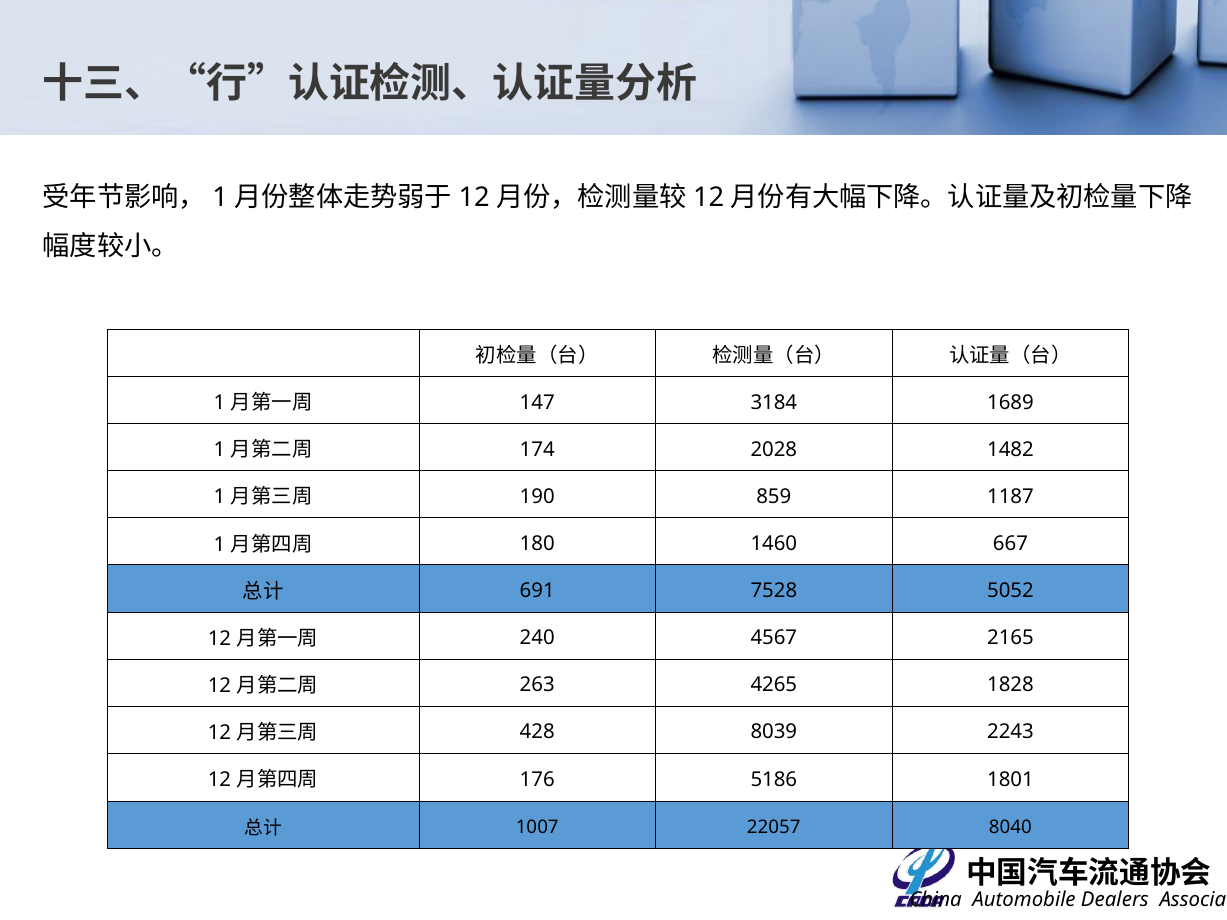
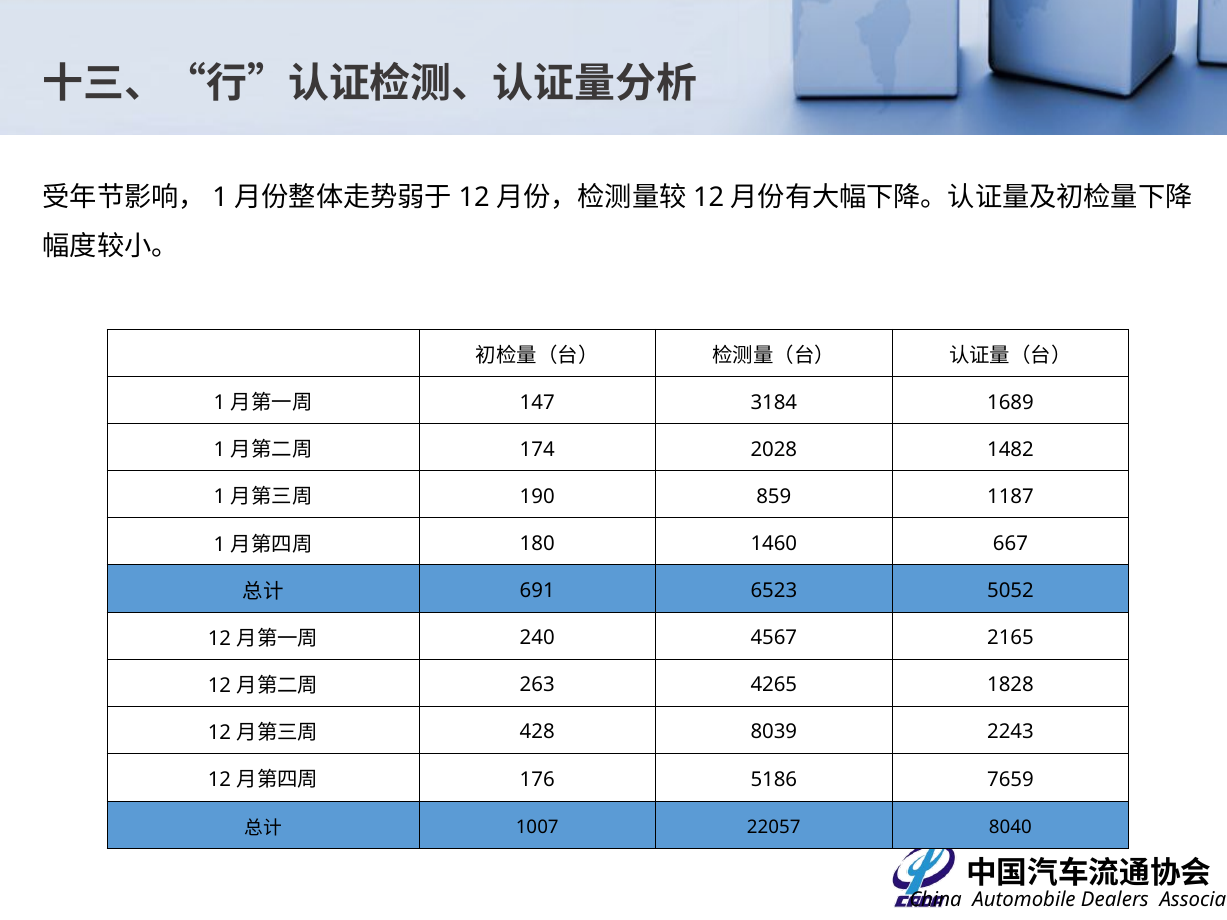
7528: 7528 -> 6523 (774, 591)
1801: 1801 -> 7659 (1010, 780)
